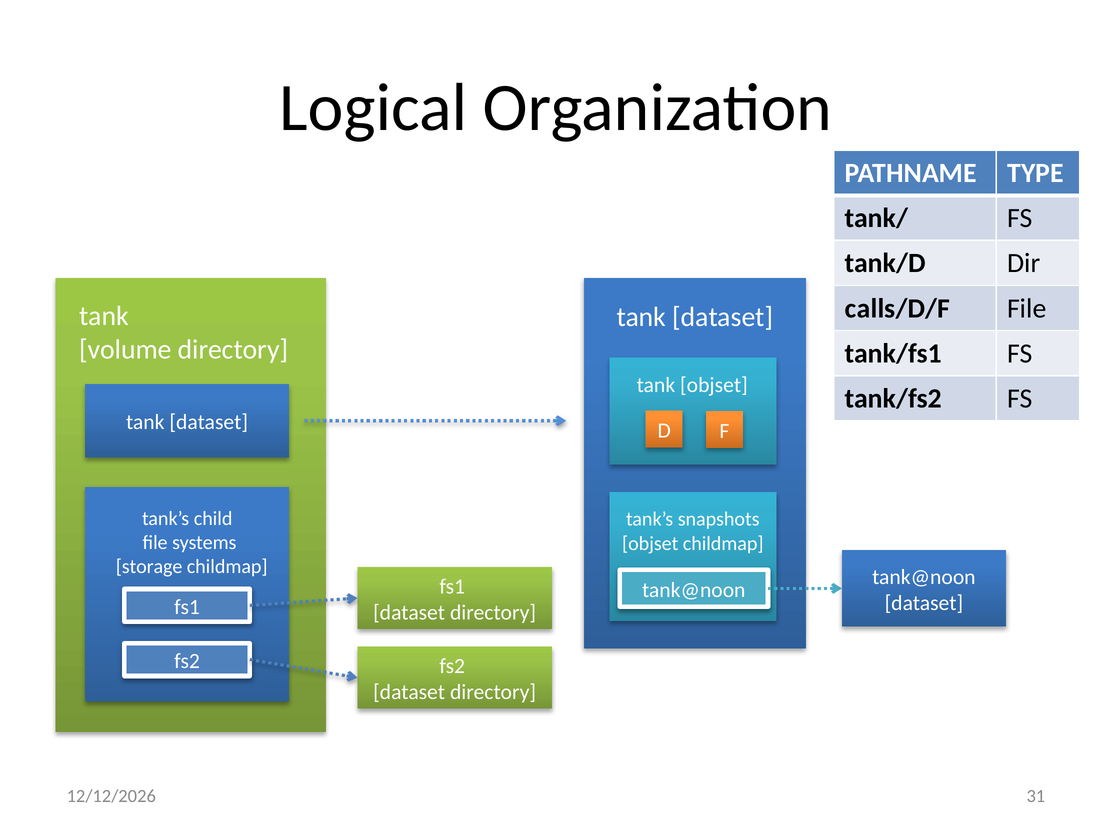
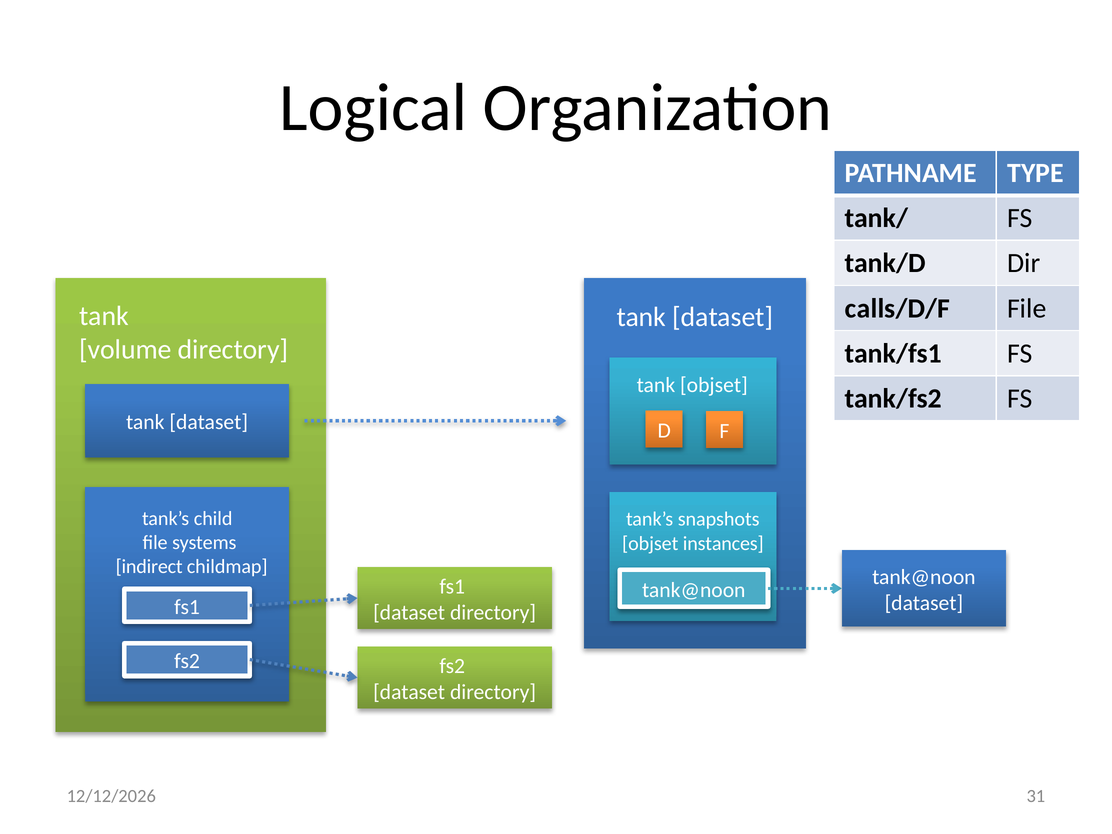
objset childmap: childmap -> instances (723, 543)
storage: storage -> indirect (149, 567)
